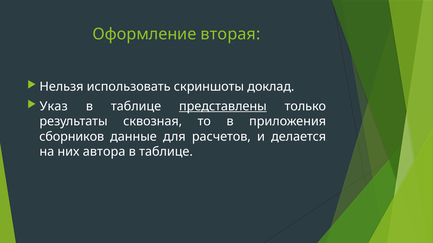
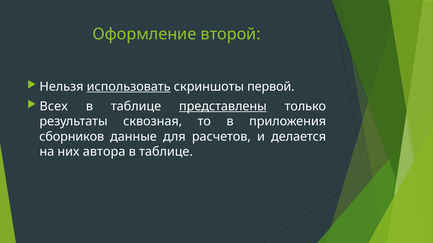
вторая: вторая -> второй (231, 34)
использовать underline: none -> present (129, 87)
доклад: доклад -> первой (271, 87)
Указ: Указ -> Всех (54, 107)
